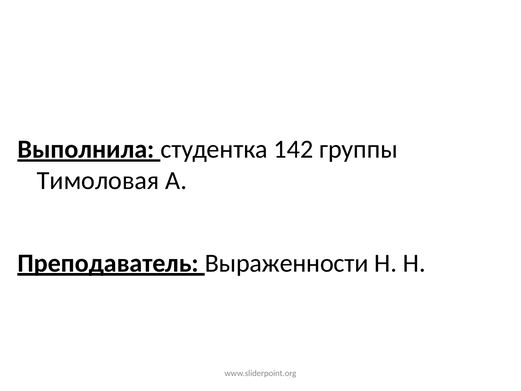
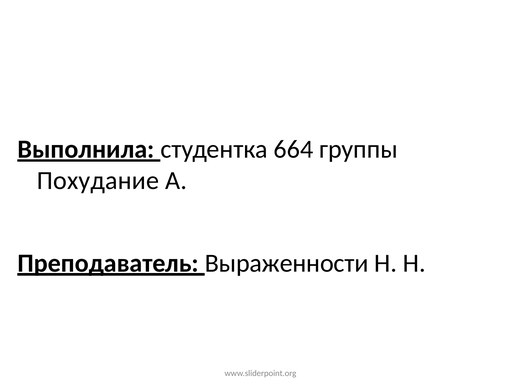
142: 142 -> 664 (293, 149)
Тимоловая: Тимоловая -> Похудание (98, 181)
